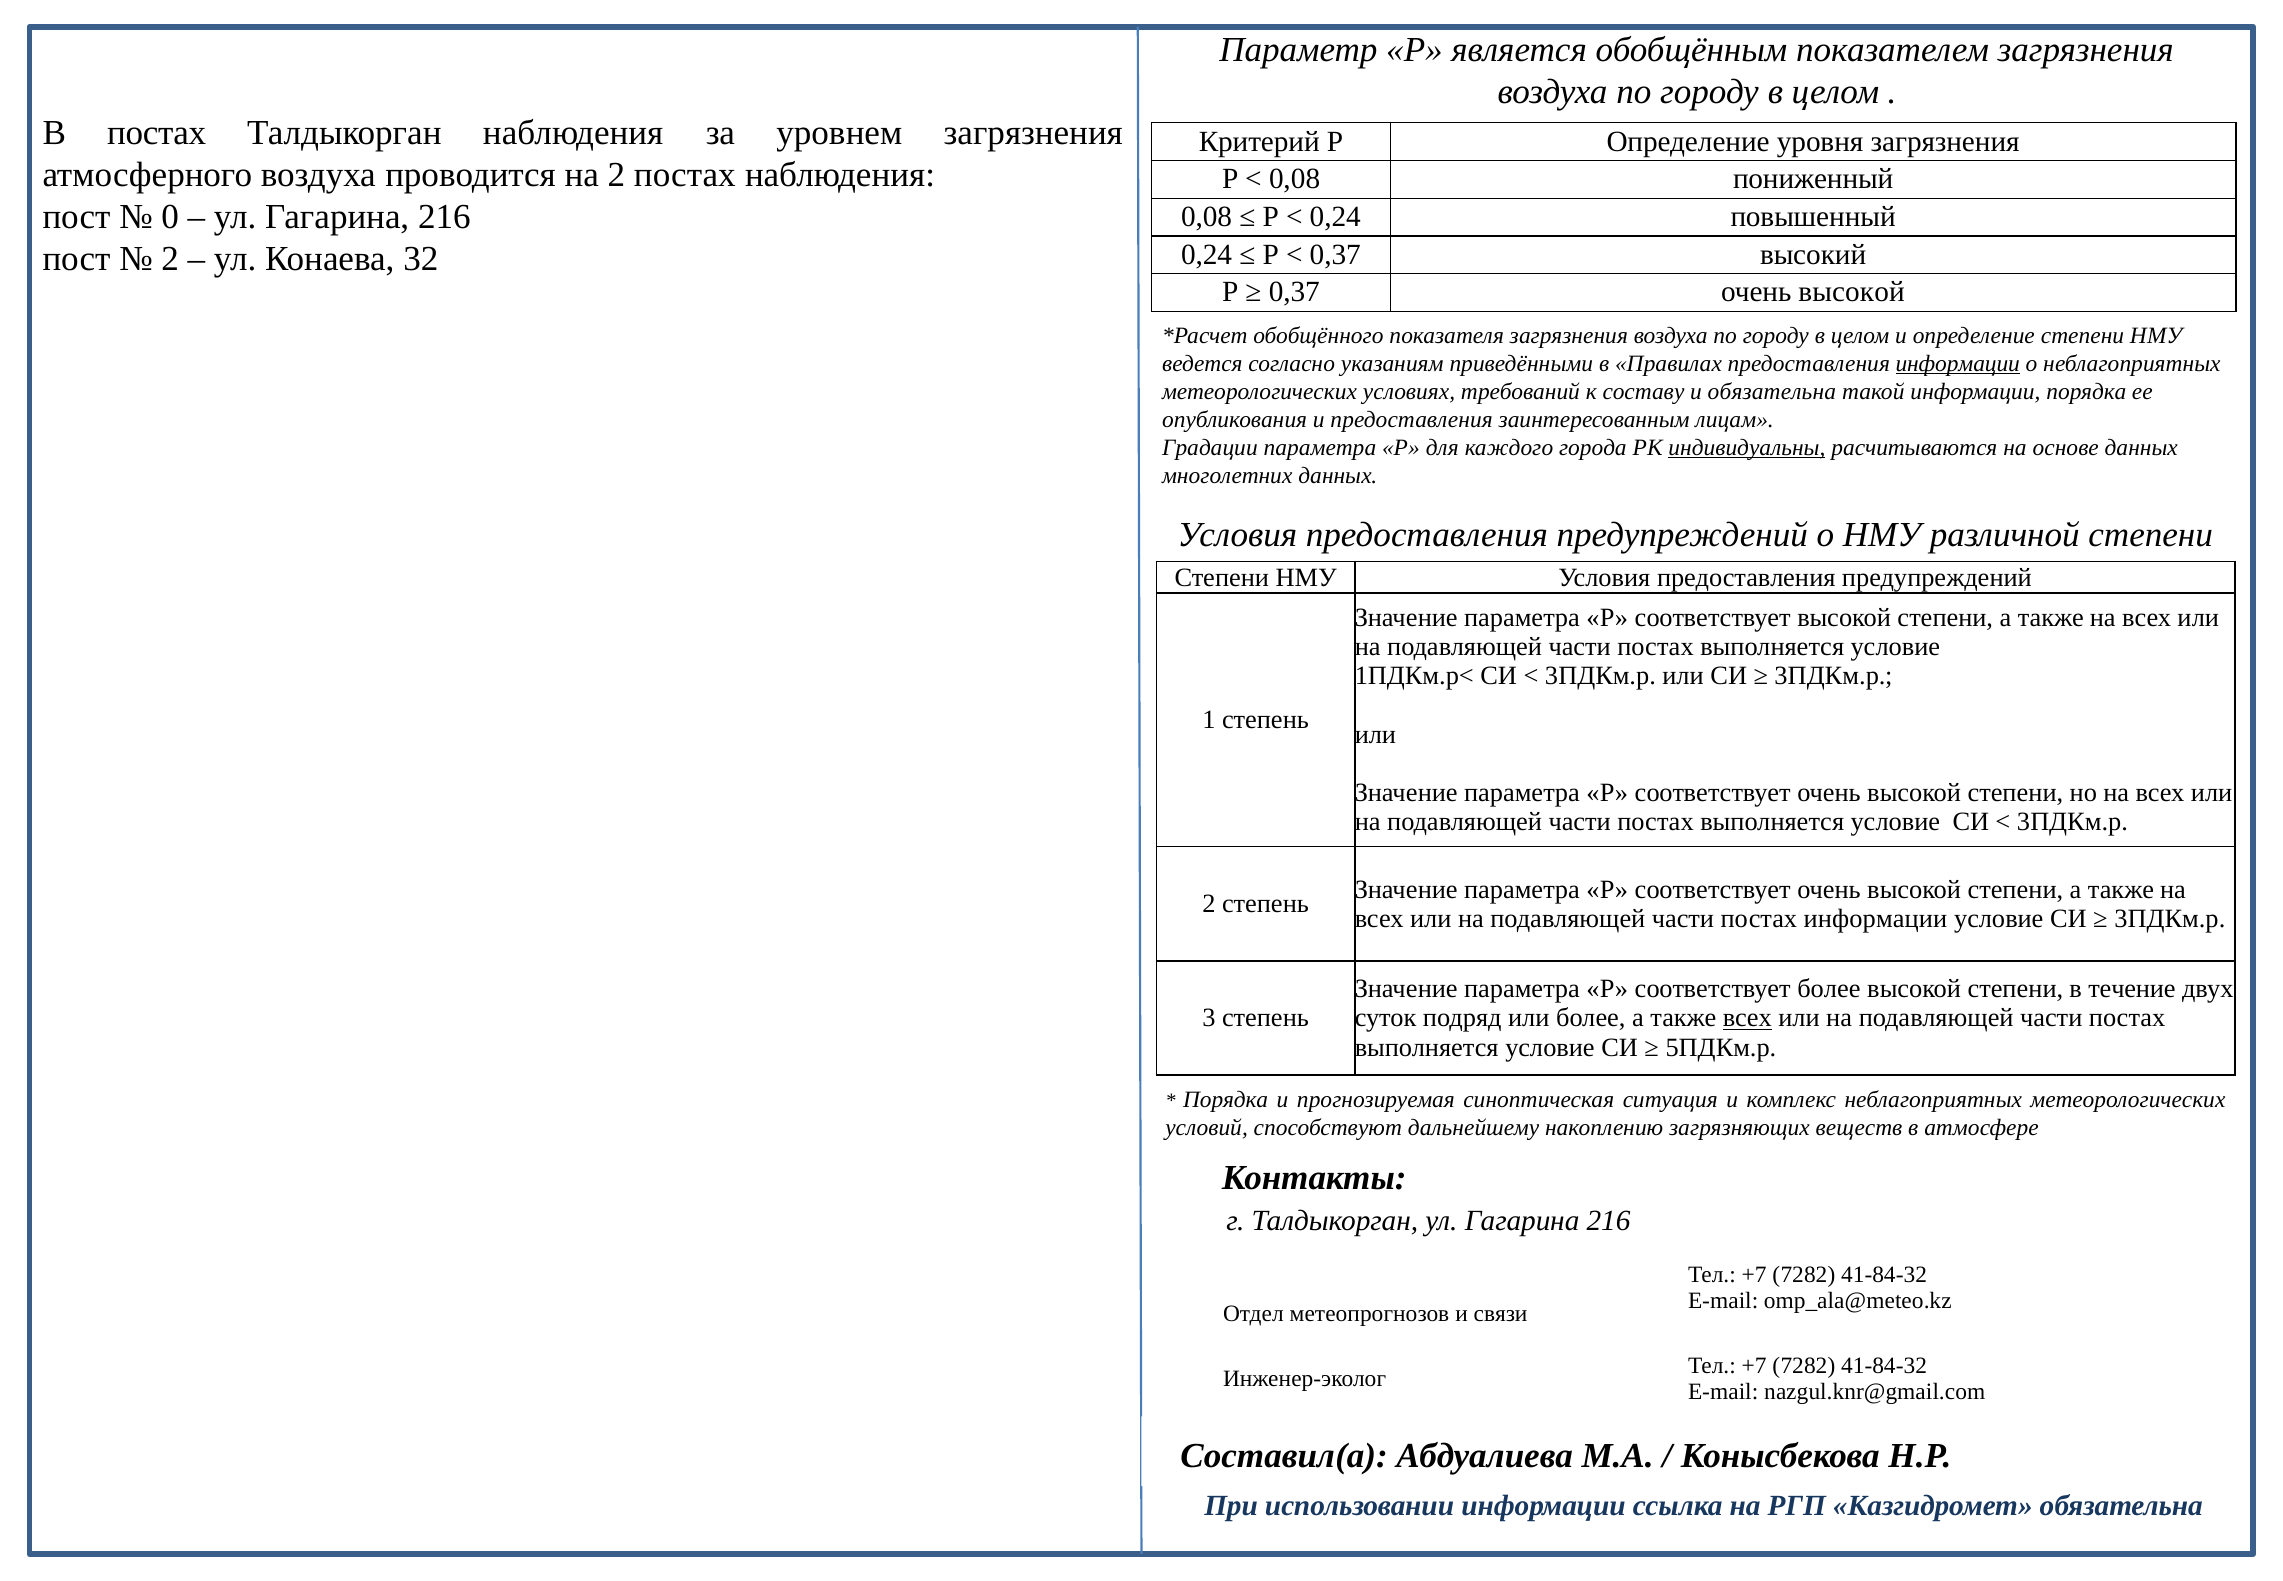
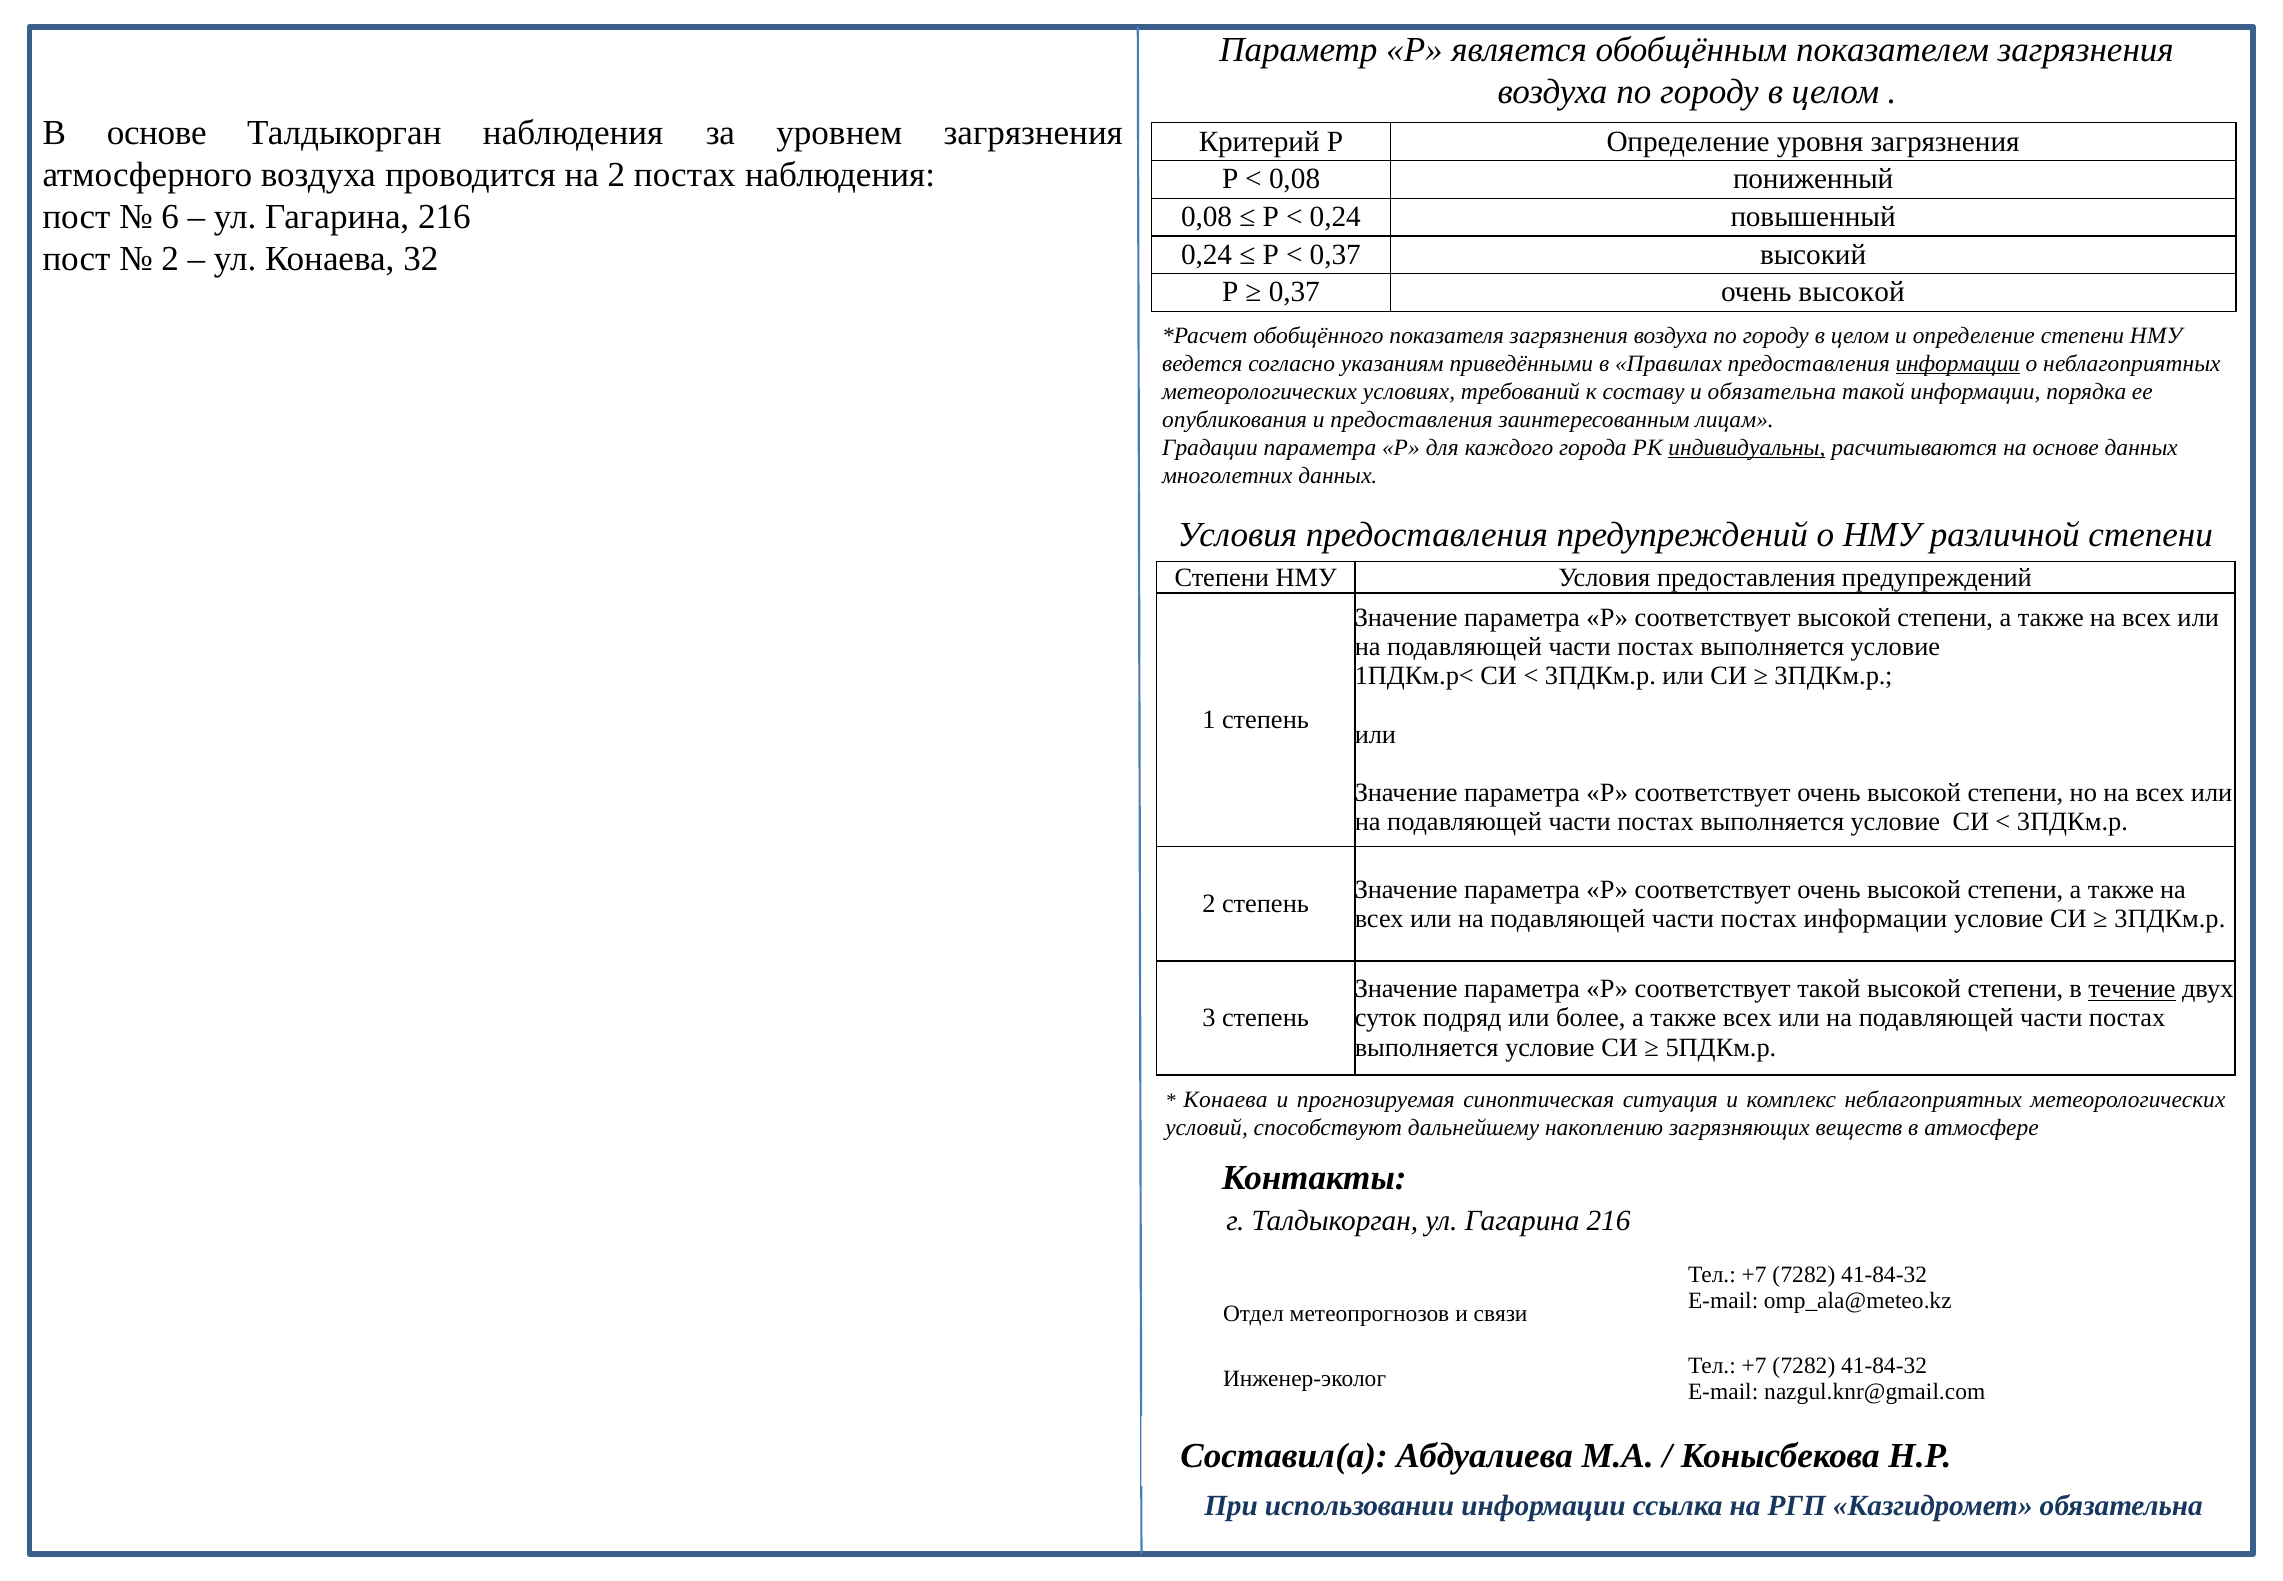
В постах: постах -> основе (157, 133)
0: 0 -> 6 (170, 217)
соответствует более: более -> такой (1829, 989)
течение underline: none -> present (2132, 989)
всех underline: present -> none (1747, 1018)
Порядка: Порядка -> Конаева (1225, 1100)
